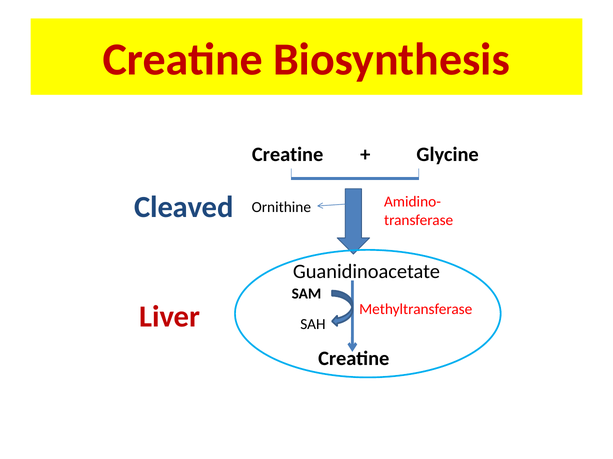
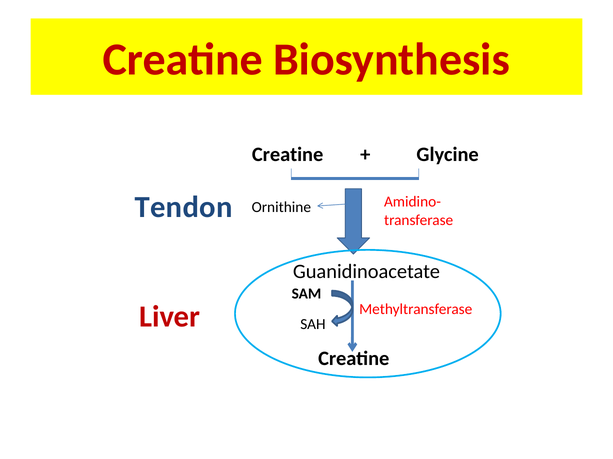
Cleaved: Cleaved -> Tendon (184, 207)
